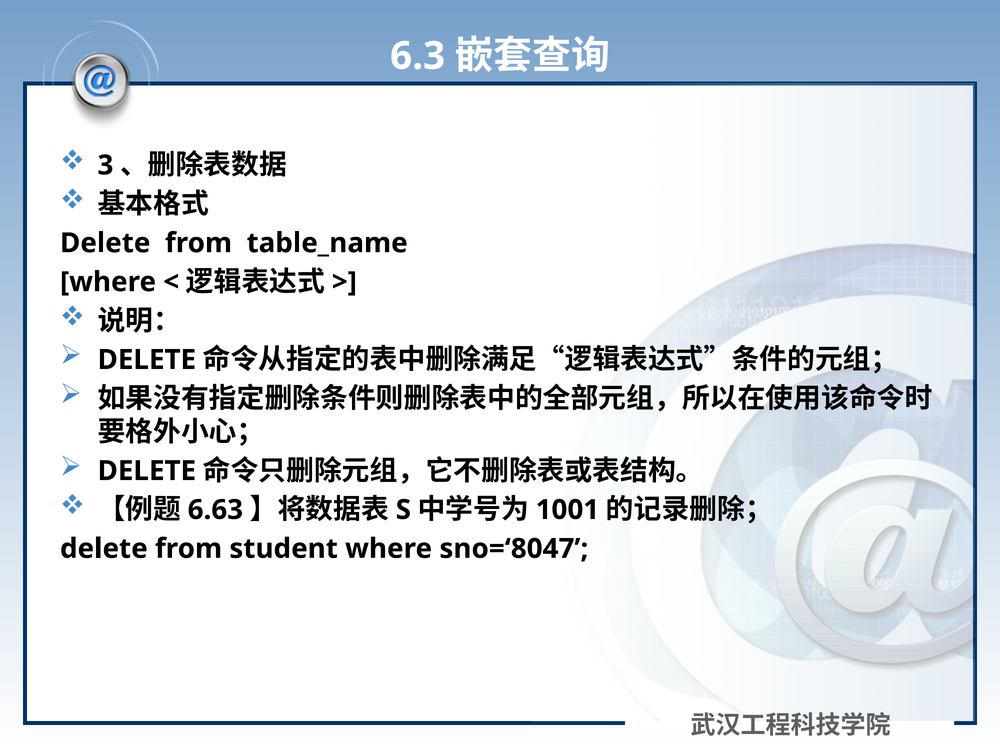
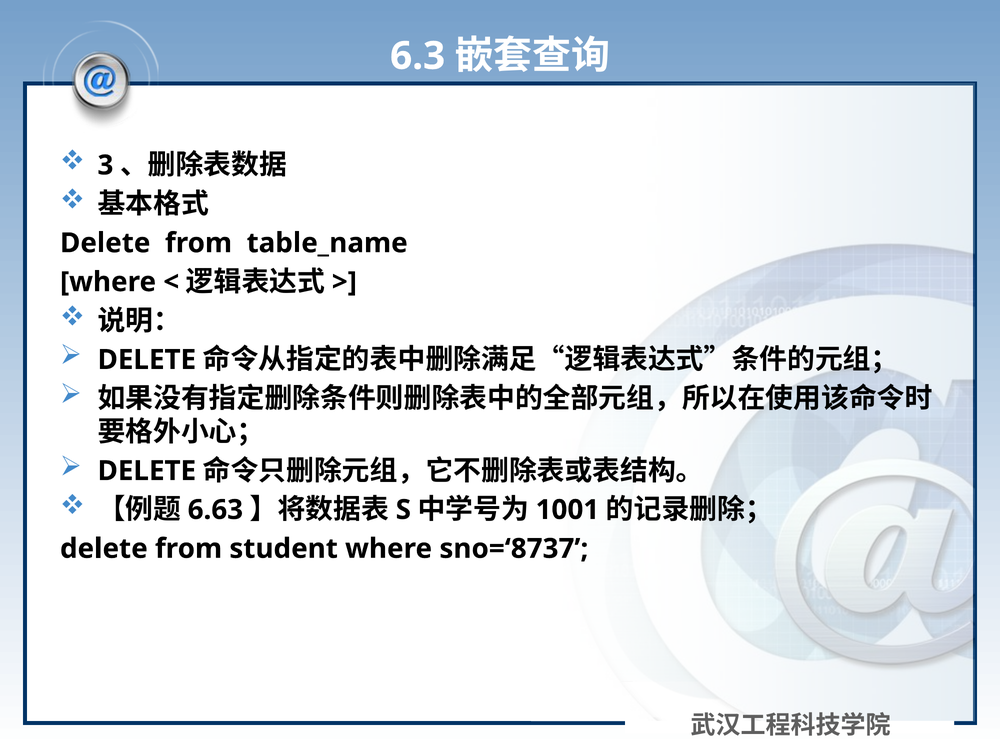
sno=‘8047: sno=‘8047 -> sno=‘8737 (514, 549)
